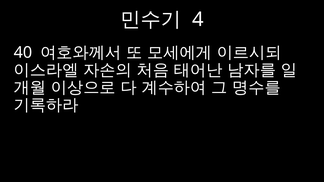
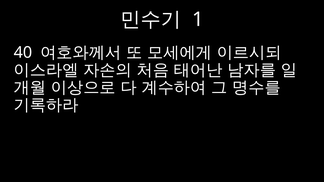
4: 4 -> 1 (198, 20)
